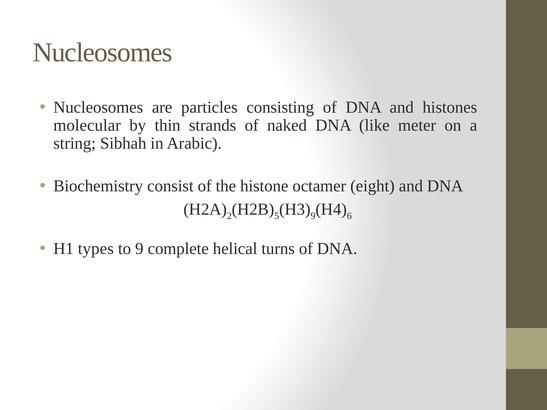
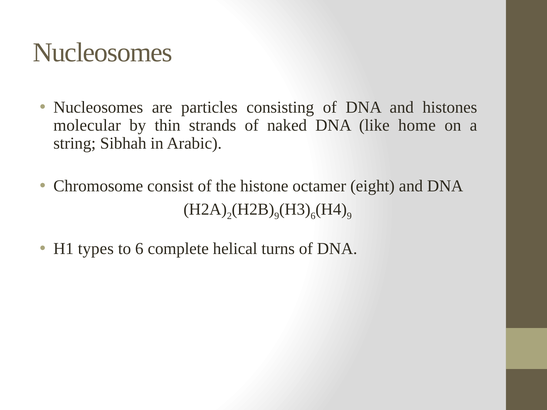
meter: meter -> home (417, 125)
Biochemistry: Biochemistry -> Chromosome (98, 186)
5: 5 -> 9 (277, 216)
9: 9 -> 6 (313, 216)
6: 6 -> 9 (349, 216)
to 9: 9 -> 6 (139, 249)
